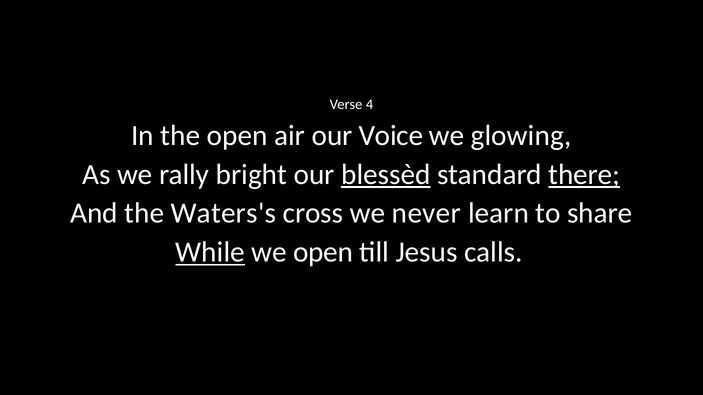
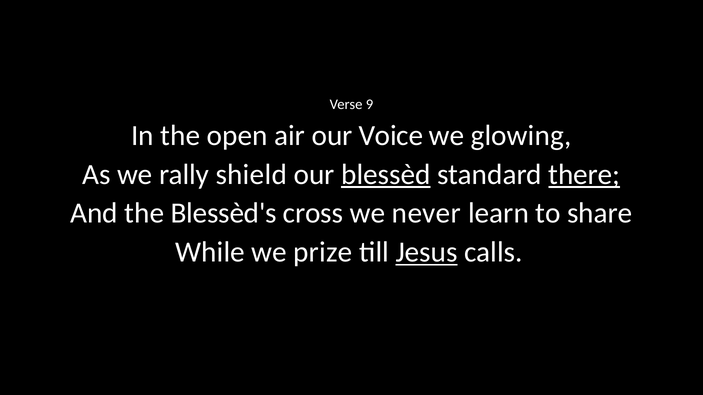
4: 4 -> 9 (370, 105)
bright: bright -> shield (251, 175)
Waters's: Waters's -> Blessèd's (224, 214)
While underline: present -> none (210, 253)
we open: open -> prize (323, 253)
Jesus underline: none -> present (427, 253)
